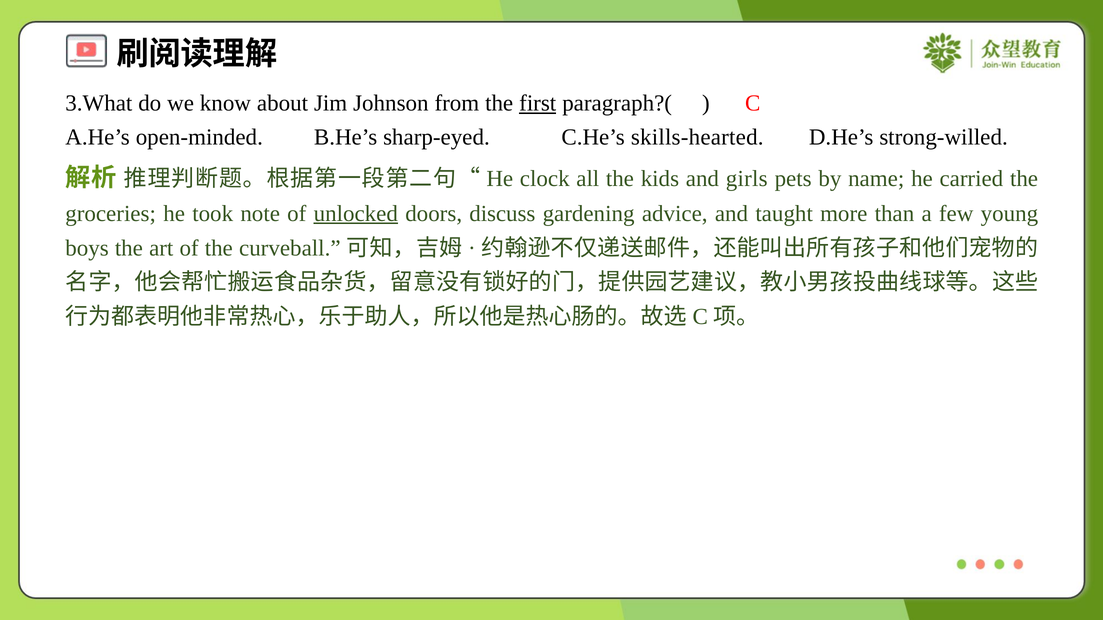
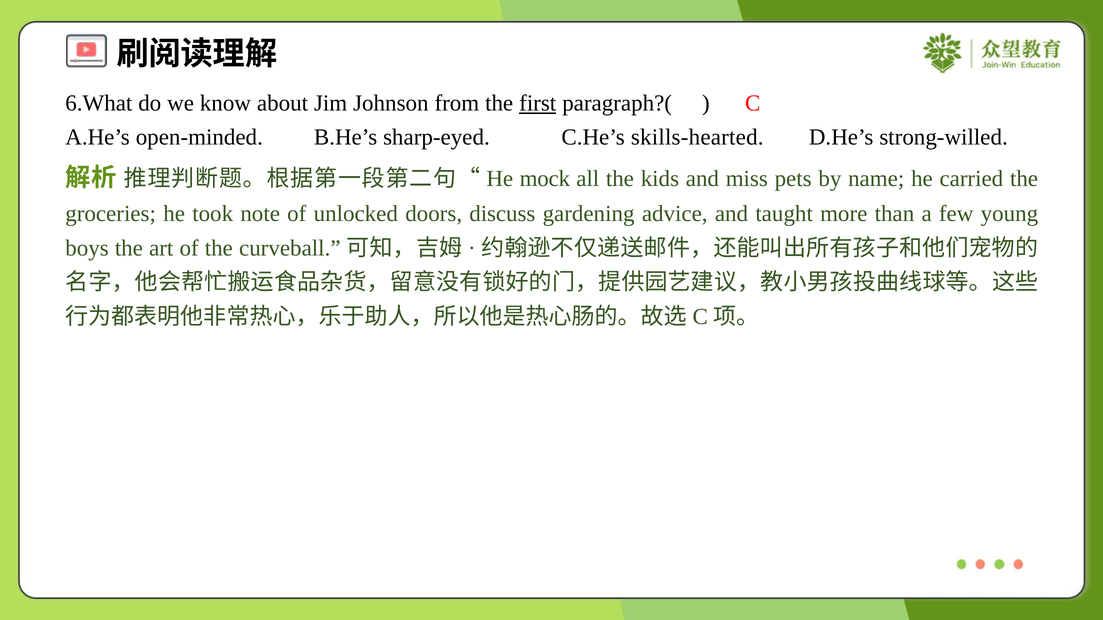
3.What: 3.What -> 6.What (99, 103)
clock: clock -> mock (545, 179)
girls: girls -> miss (747, 179)
unlocked underline: present -> none (356, 214)
